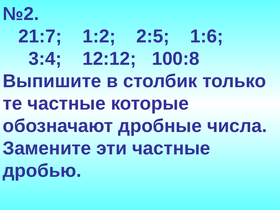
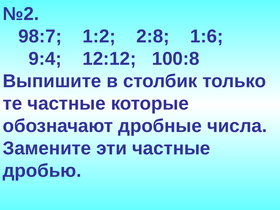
21:7: 21:7 -> 98:7 (40, 36)
2:5: 2:5 -> 2:8 (153, 36)
3:4: 3:4 -> 9:4 (45, 59)
